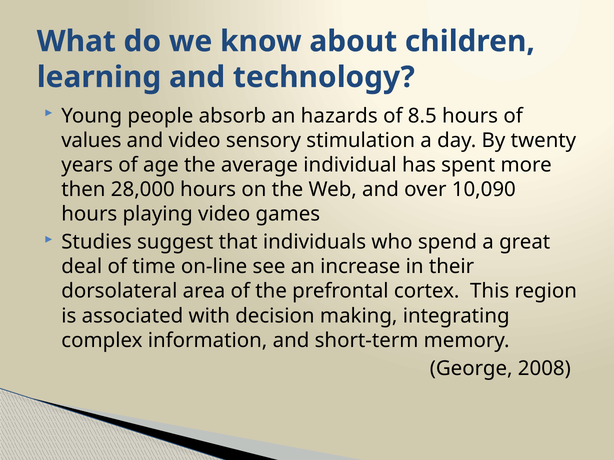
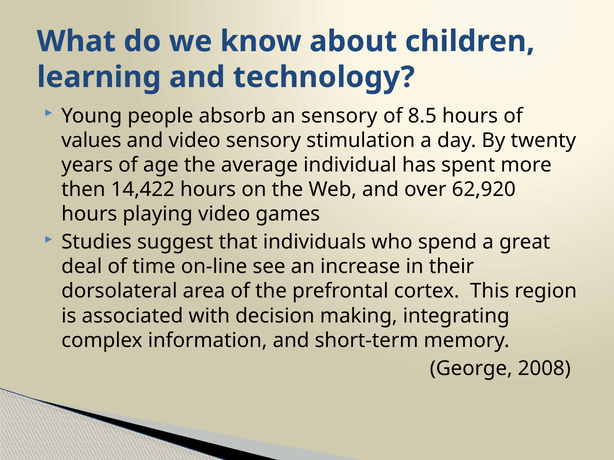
an hazards: hazards -> sensory (339, 116)
28,000: 28,000 -> 14,422 (143, 190)
10,090: 10,090 -> 62,920 (484, 190)
